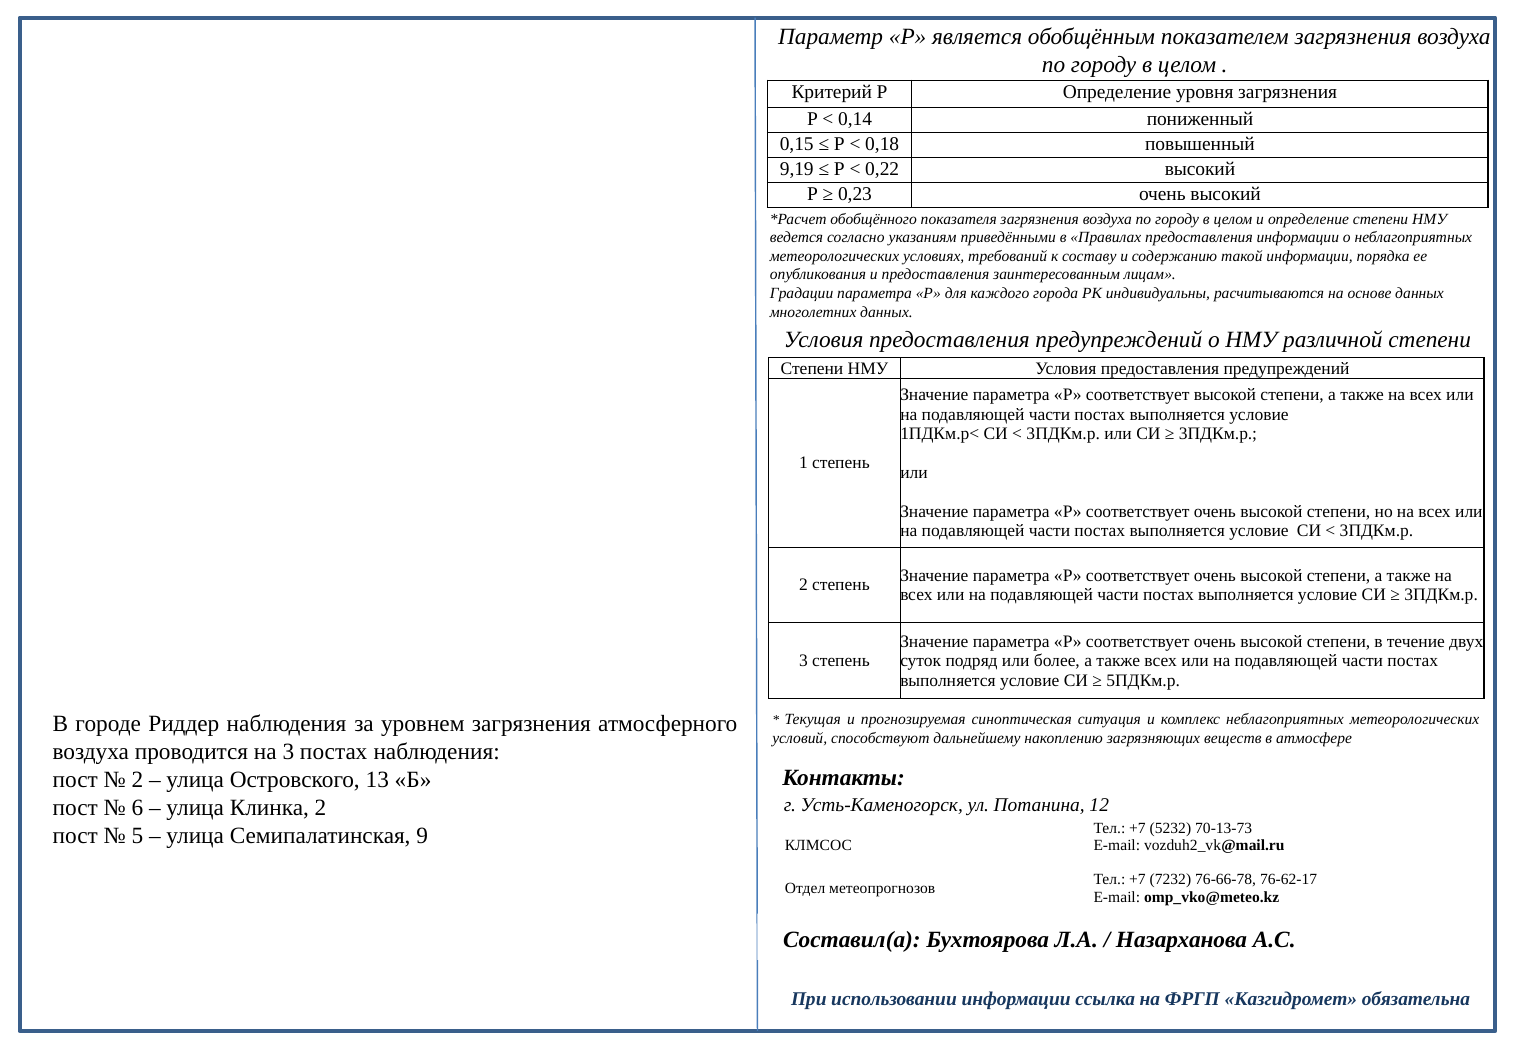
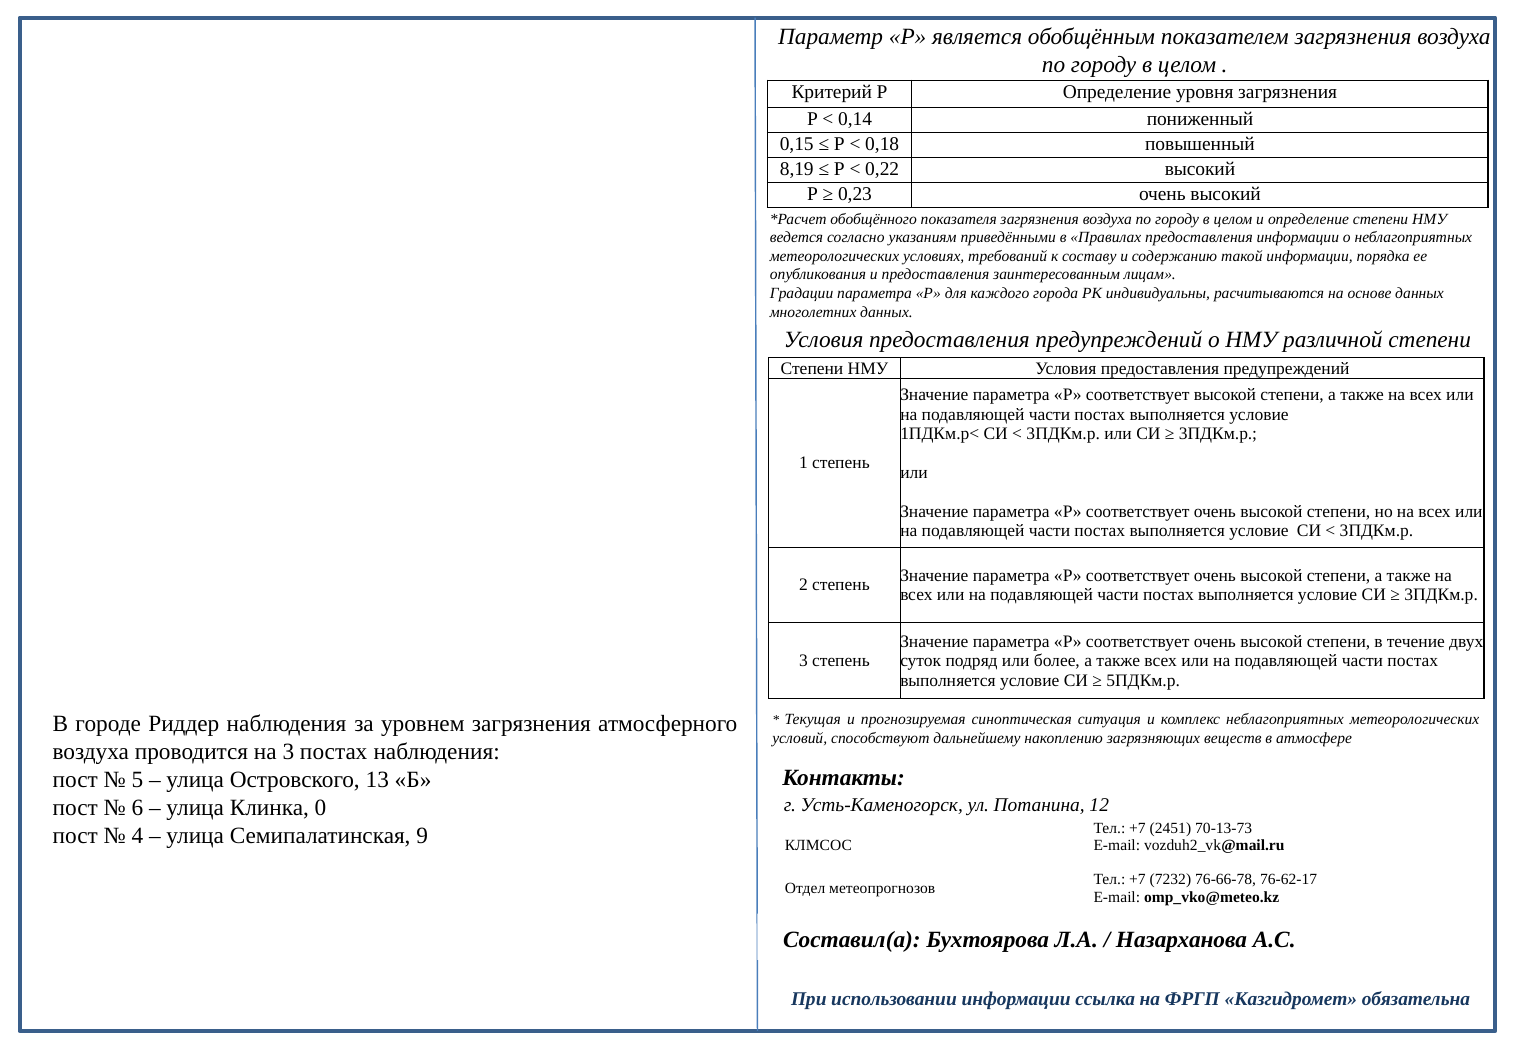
9,19: 9,19 -> 8,19 (797, 169)
2: 2 -> 5 (137, 780)
Клинка 2: 2 -> 0 (321, 808)
5232: 5232 -> 2451 (1170, 828)
5: 5 -> 4 (137, 836)
